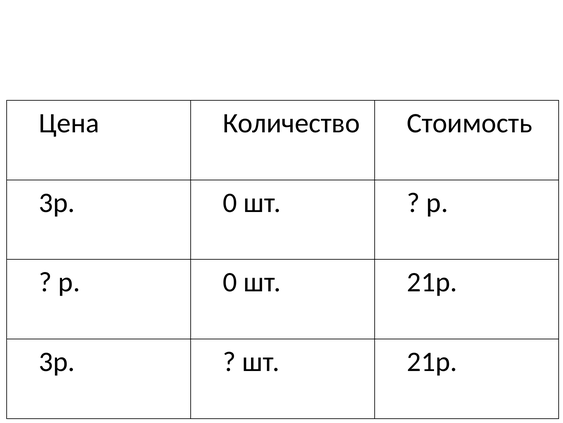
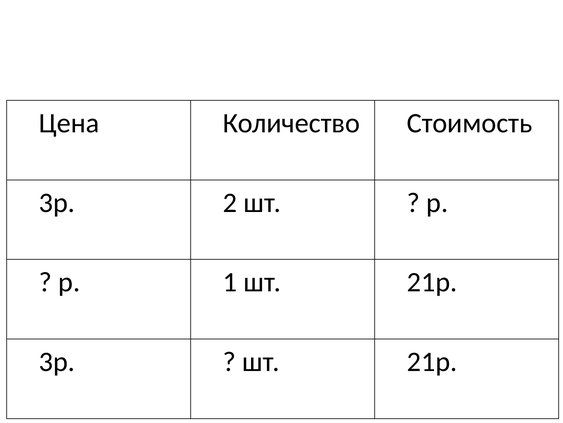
3р 0: 0 -> 2 (230, 202)
р 0: 0 -> 1 (230, 282)
